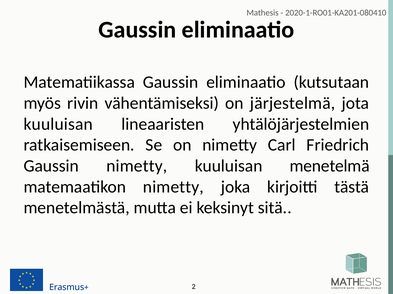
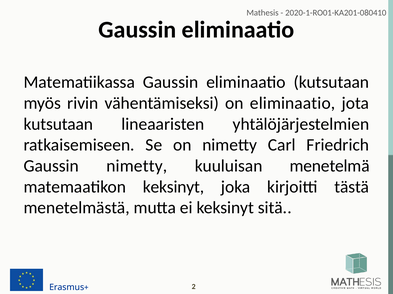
on järjestelmä: järjestelmä -> eliminaatio (293, 103)
kuuluisan: kuuluisan -> kutsutaan (58, 124)
matemaatikon nimetty: nimetty -> keksinyt (174, 187)
